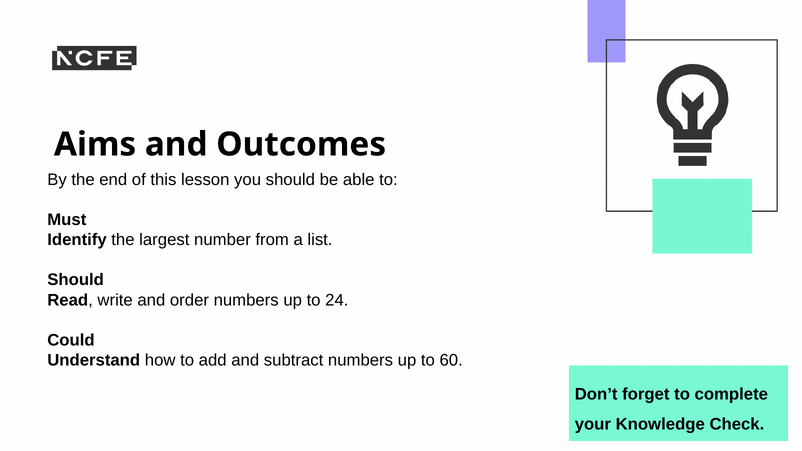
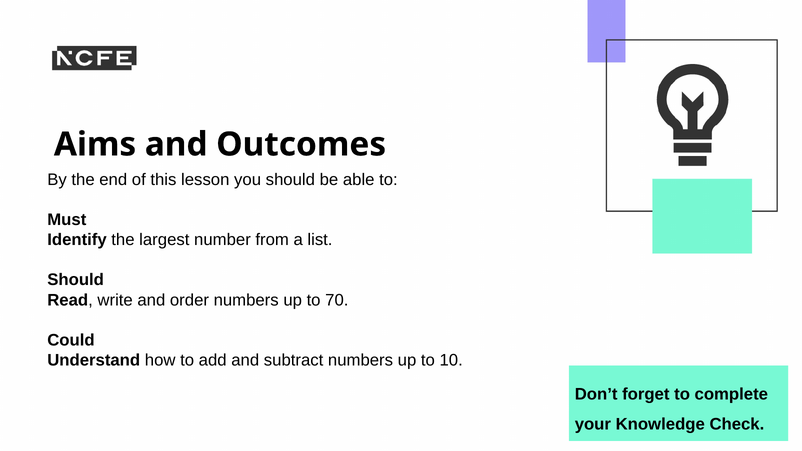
24: 24 -> 70 (337, 300)
60: 60 -> 10 (451, 360)
